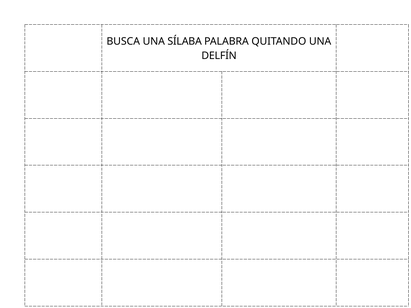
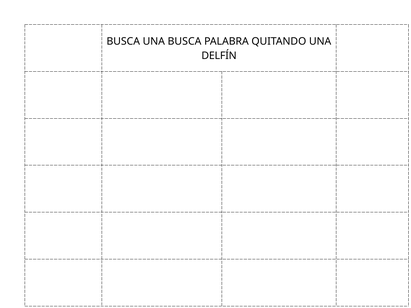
UNA SÍLABA: SÍLABA -> BUSCA (184, 41)
